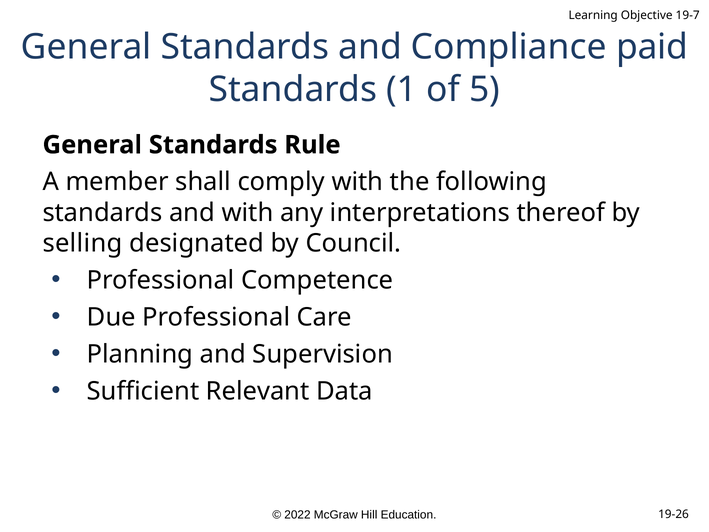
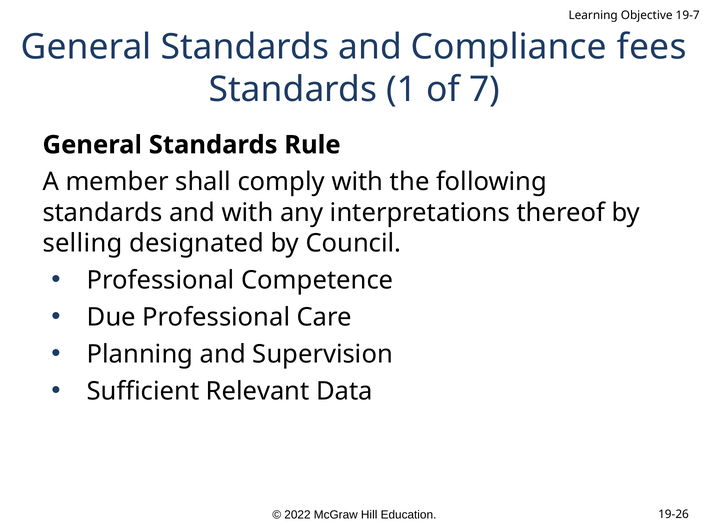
paid: paid -> fees (652, 47)
5: 5 -> 7 (485, 89)
